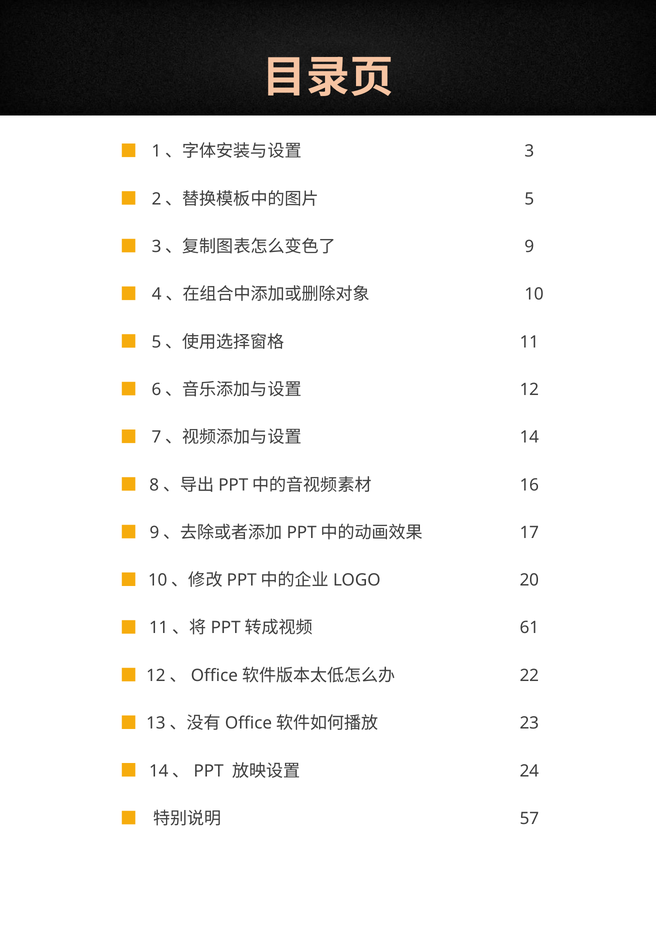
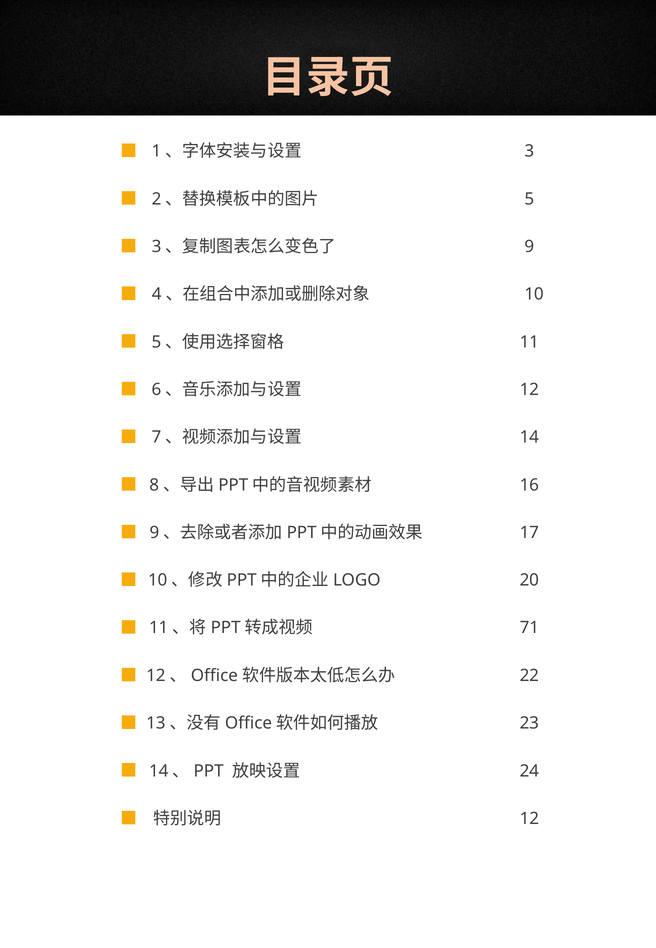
61: 61 -> 71 (529, 628)
57: 57 -> 12 (529, 818)
